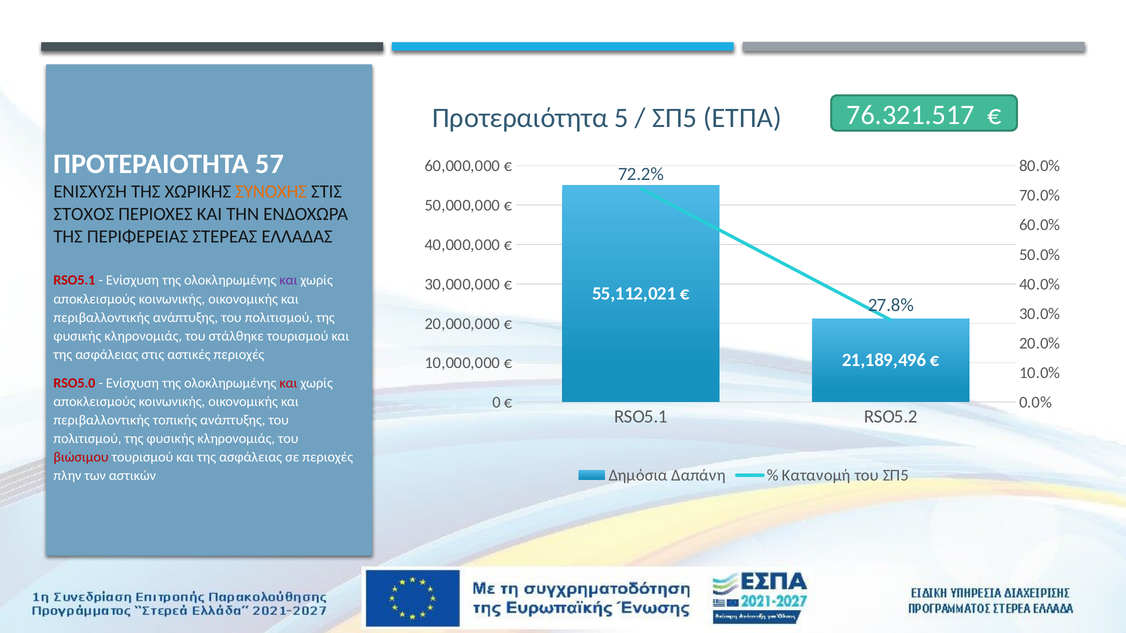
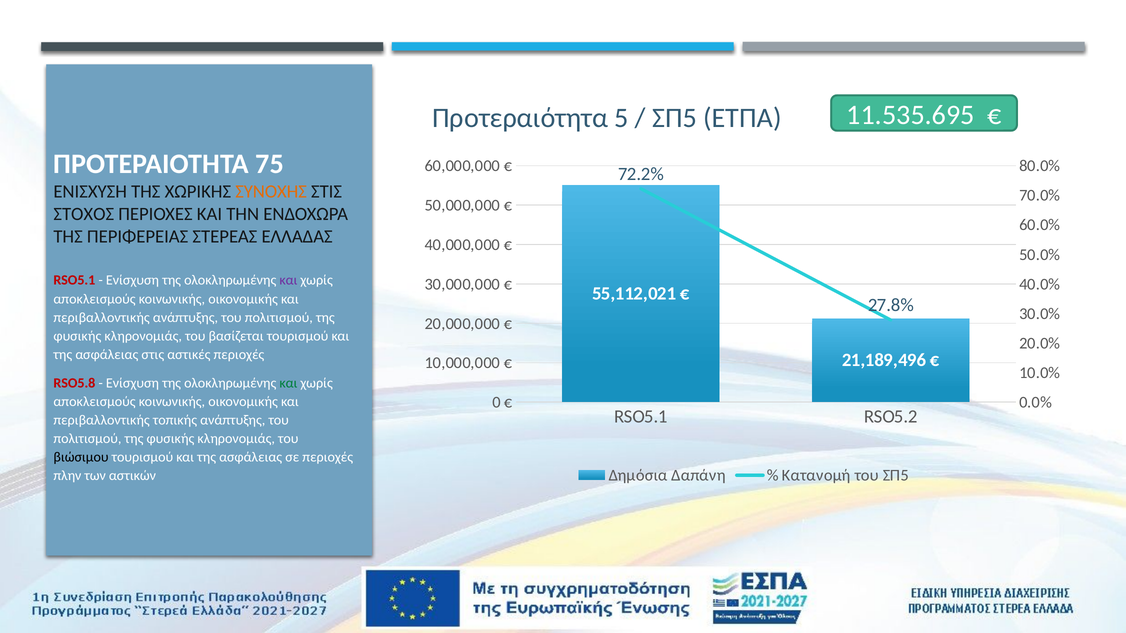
76.321.517: 76.321.517 -> 11.535.695 (911, 115)
57: 57 -> 75 (270, 164)
στάλθηκε: στάλθηκε -> βασίζεται (236, 336)
RSO5.0: RSO5.0 -> RSO5.8 (74, 383)
και colour: red -> green (288, 383)
βιώσιμου colour: red -> black (81, 457)
